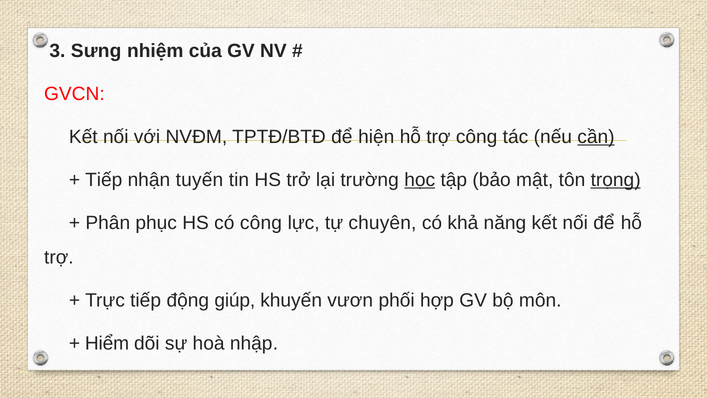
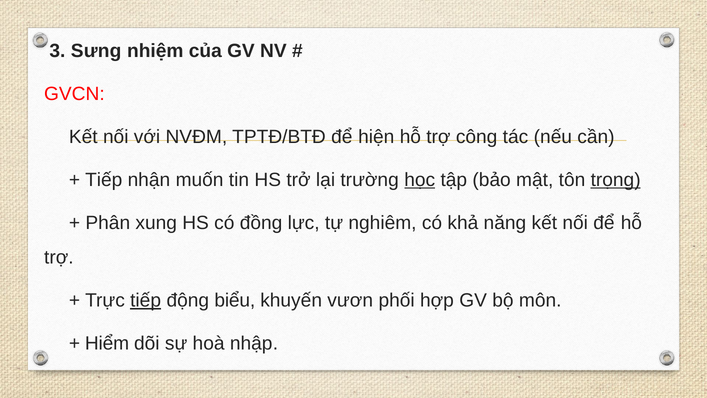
cần underline: present -> none (596, 137)
tuyến: tuyến -> muốn (200, 180)
phục: phục -> xung (156, 223)
có công: công -> đồng (261, 223)
chuyên: chuyên -> nghiêm (382, 223)
tiếp underline: none -> present (146, 300)
giúp: giúp -> biểu (235, 300)
